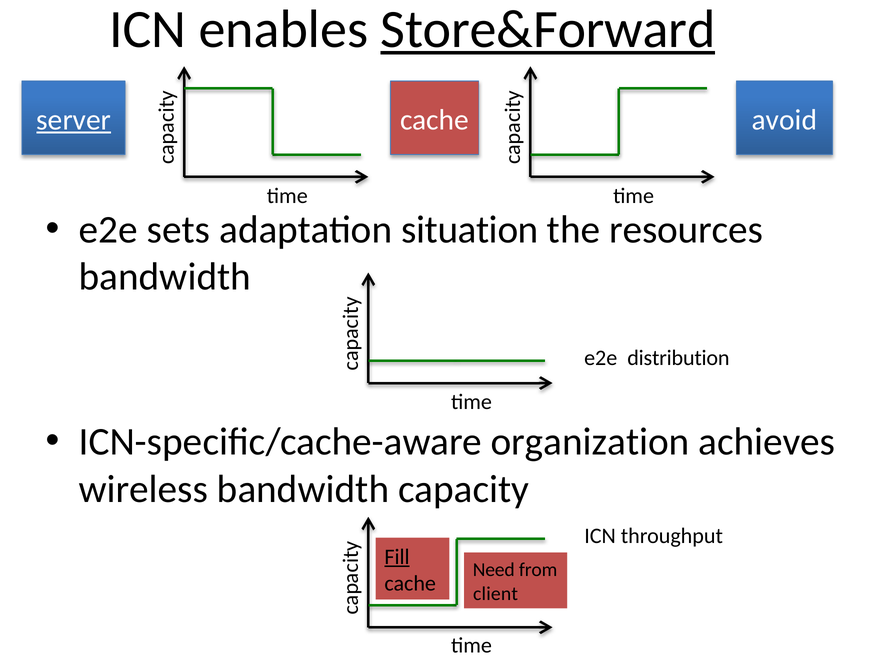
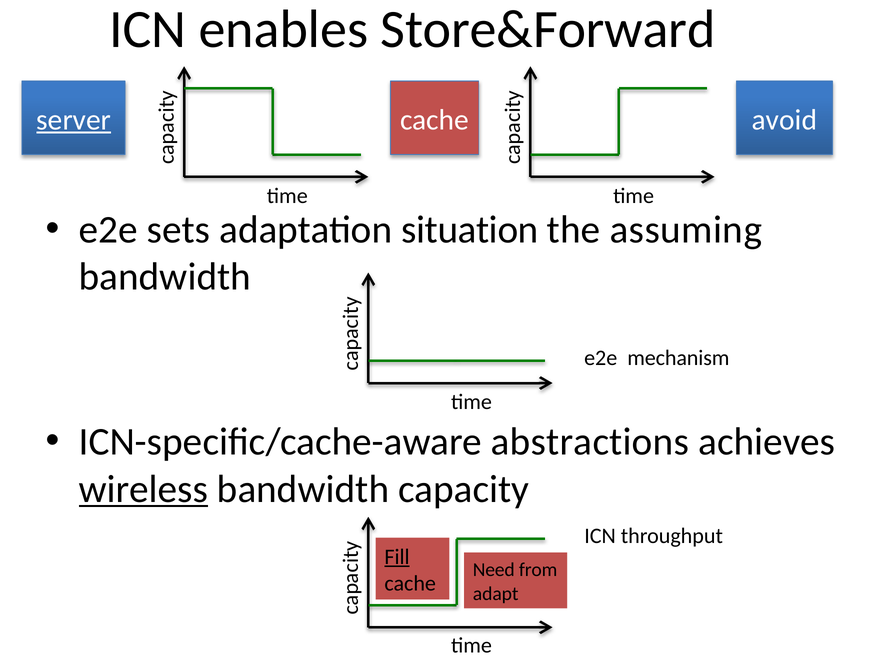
Store&Forward underline: present -> none (548, 30)
resources: resources -> assuming (686, 230)
distribution: distribution -> mechanism (678, 358)
organization: organization -> abstractions (590, 442)
wireless underline: none -> present (143, 489)
client: client -> adapt (496, 594)
